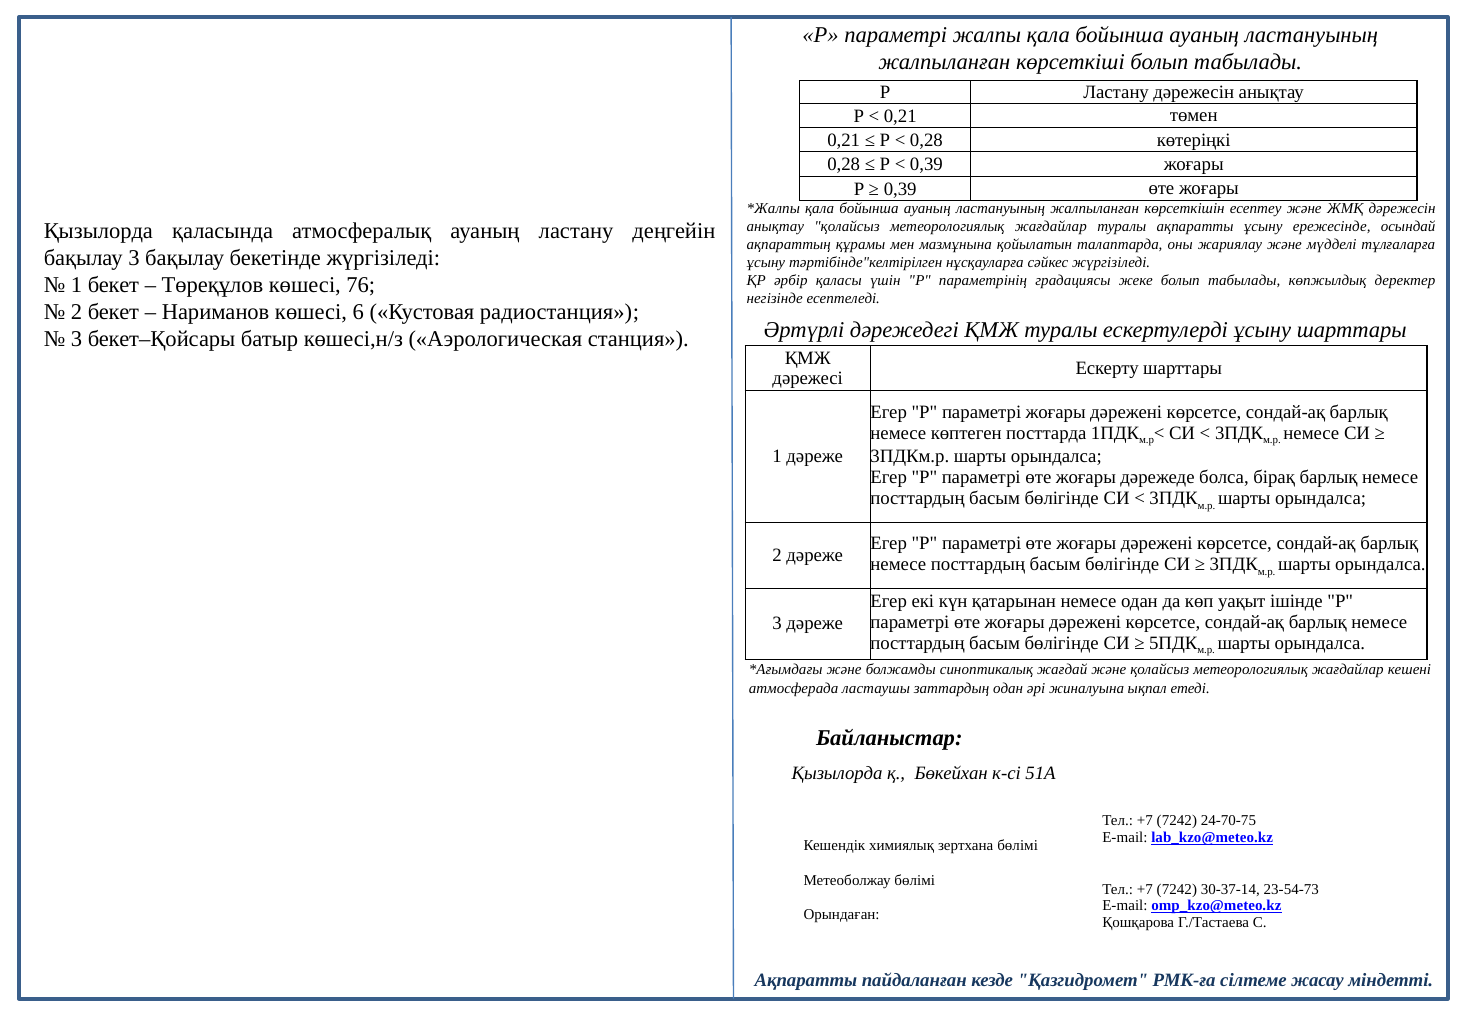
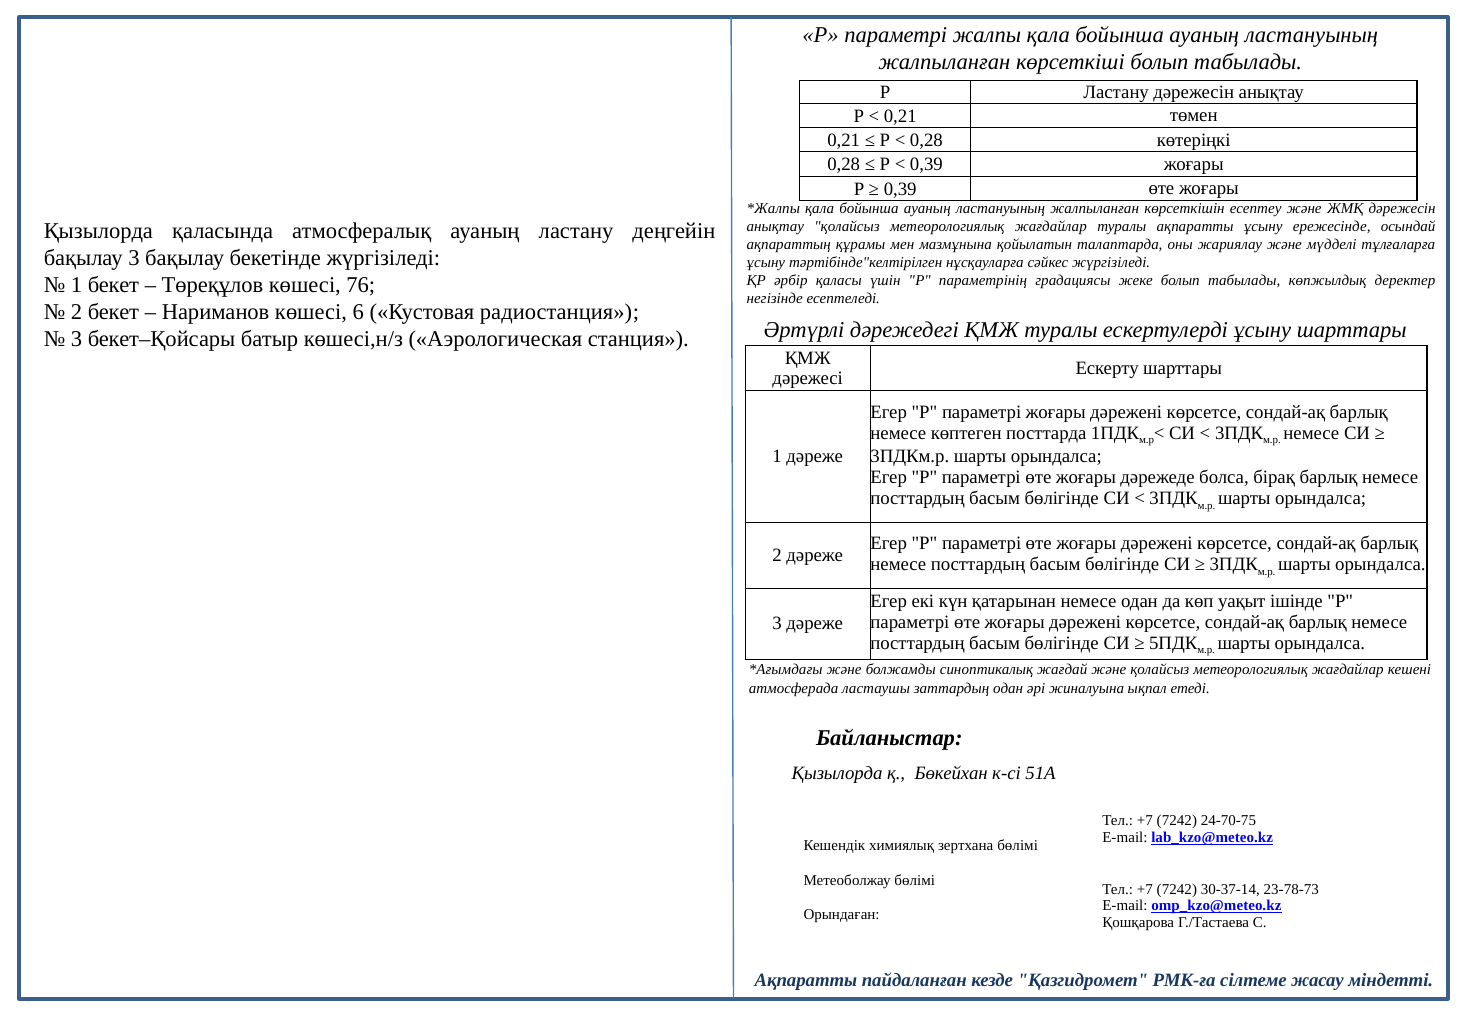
23-54-73: 23-54-73 -> 23-78-73 (1291, 889)
